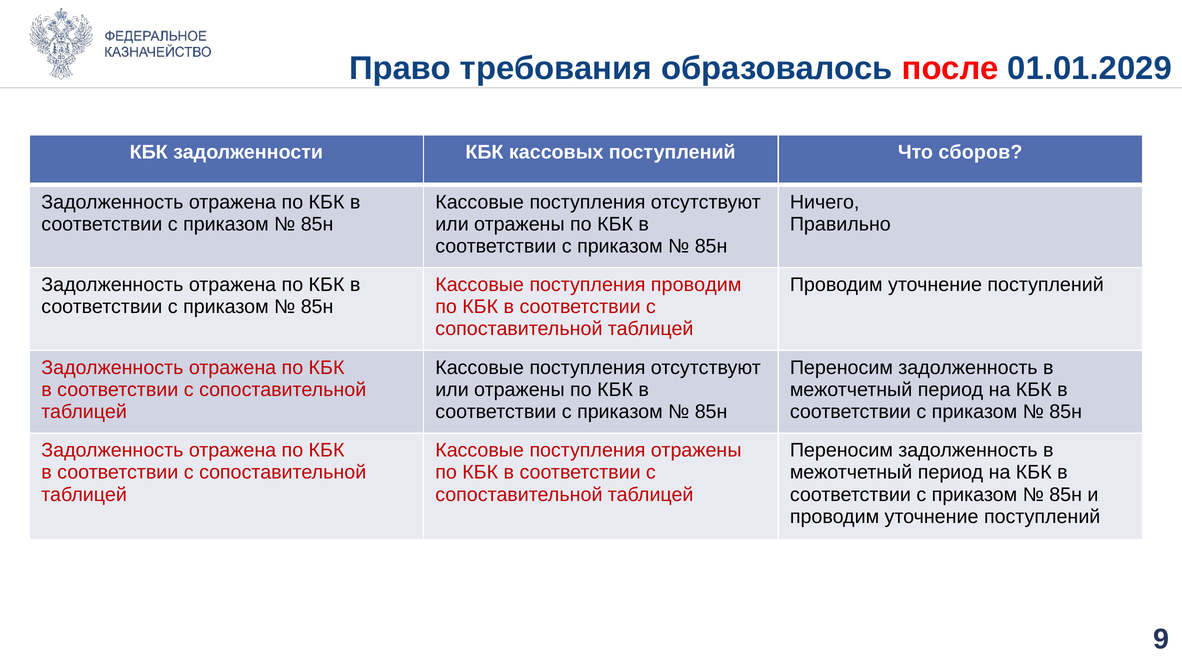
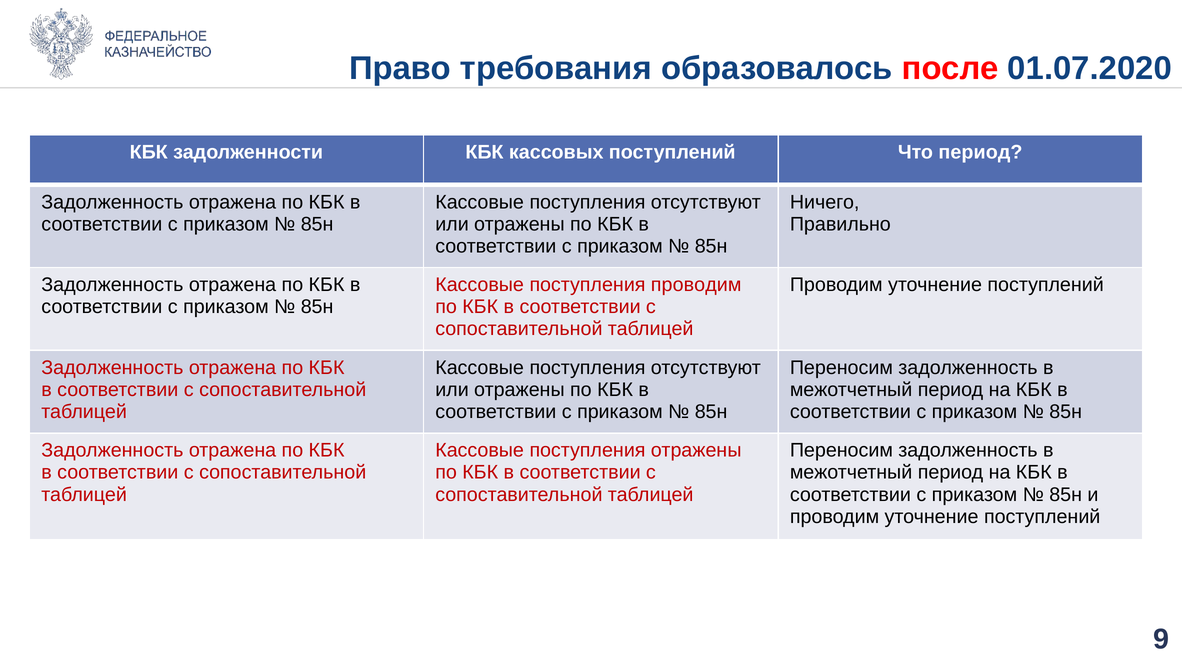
01.01.2029: 01.01.2029 -> 01.07.2020 (1090, 68)
Что сборов: сборов -> период (980, 152)
